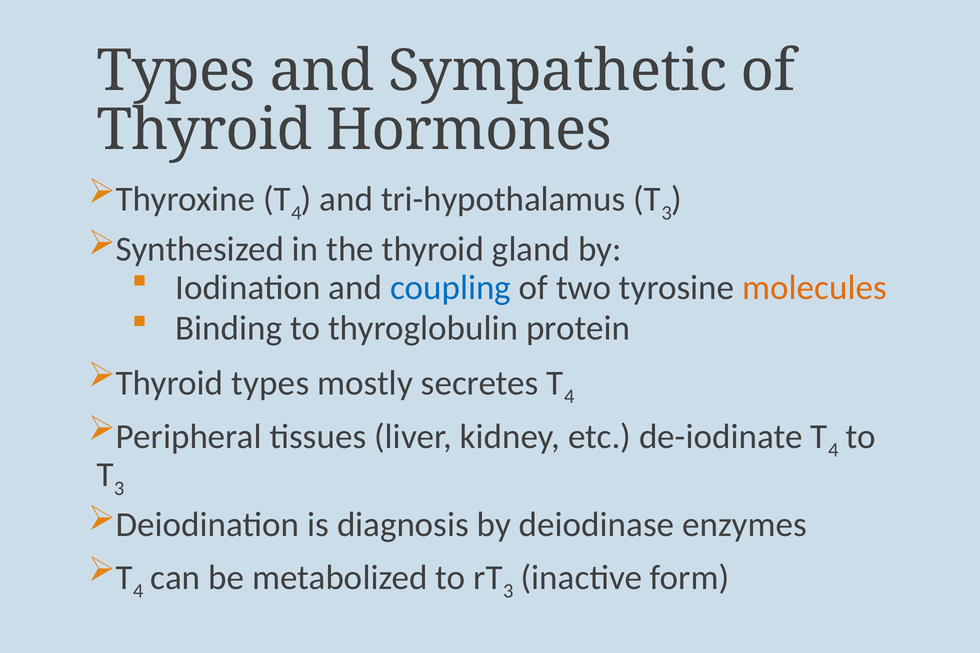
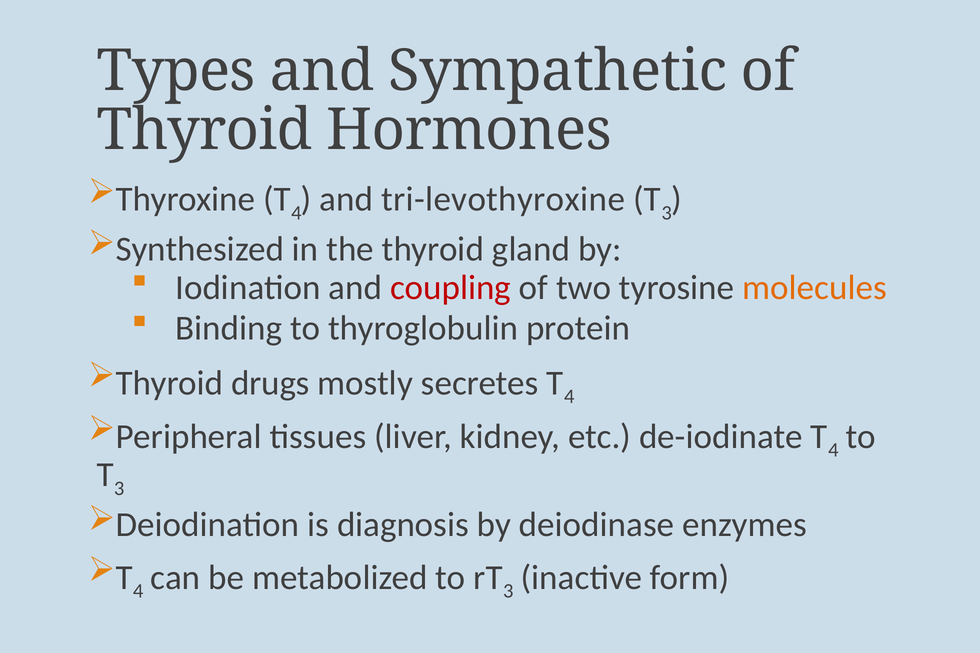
tri-hypothalamus: tri-hypothalamus -> tri-levothyroxine (503, 199)
coupling colour: blue -> red (450, 288)
Thyroid types: types -> drugs (270, 383)
